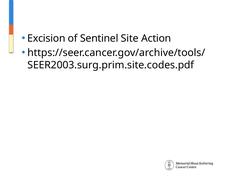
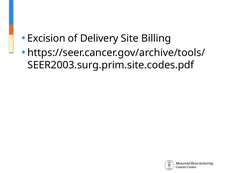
Sentinel: Sentinel -> Delivery (99, 38)
Action: Action -> Billing (156, 38)
